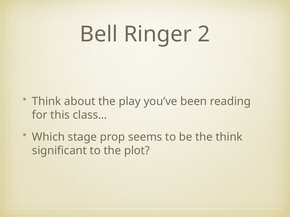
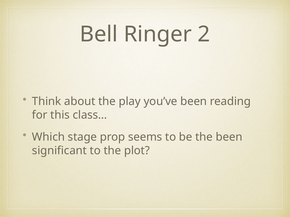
the think: think -> been (229, 137)
